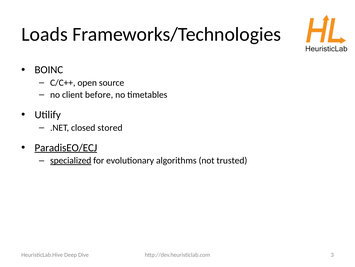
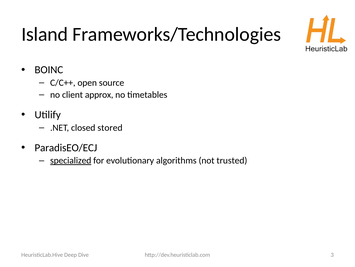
Loads: Loads -> Island (45, 34)
before: before -> approx (99, 94)
ParadisEO/ECJ underline: present -> none (66, 147)
